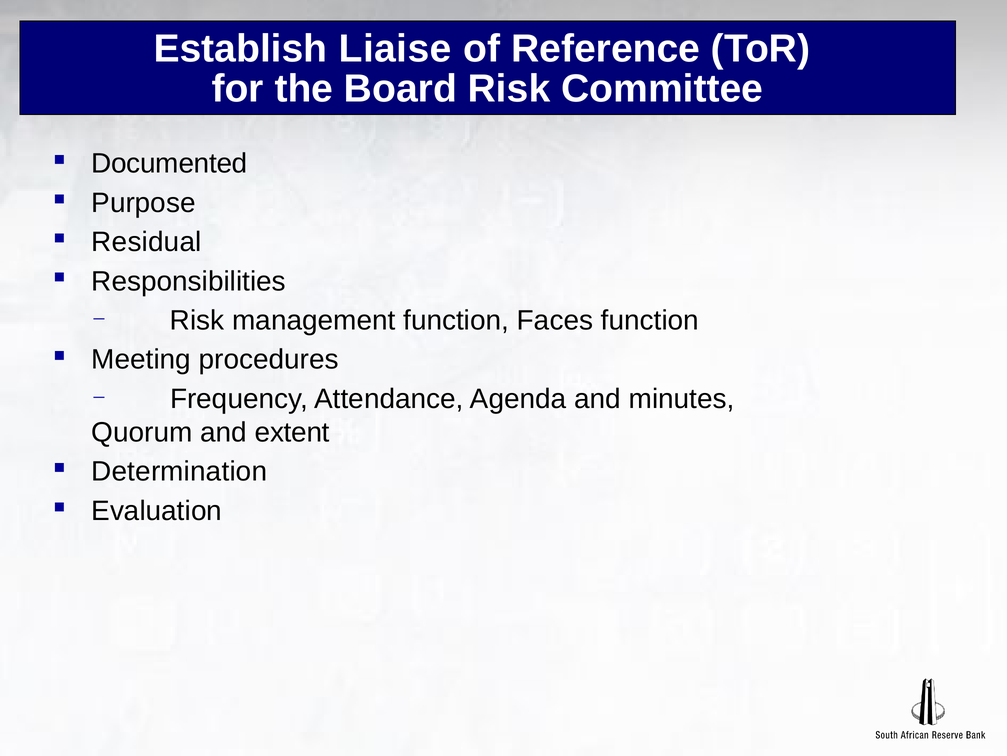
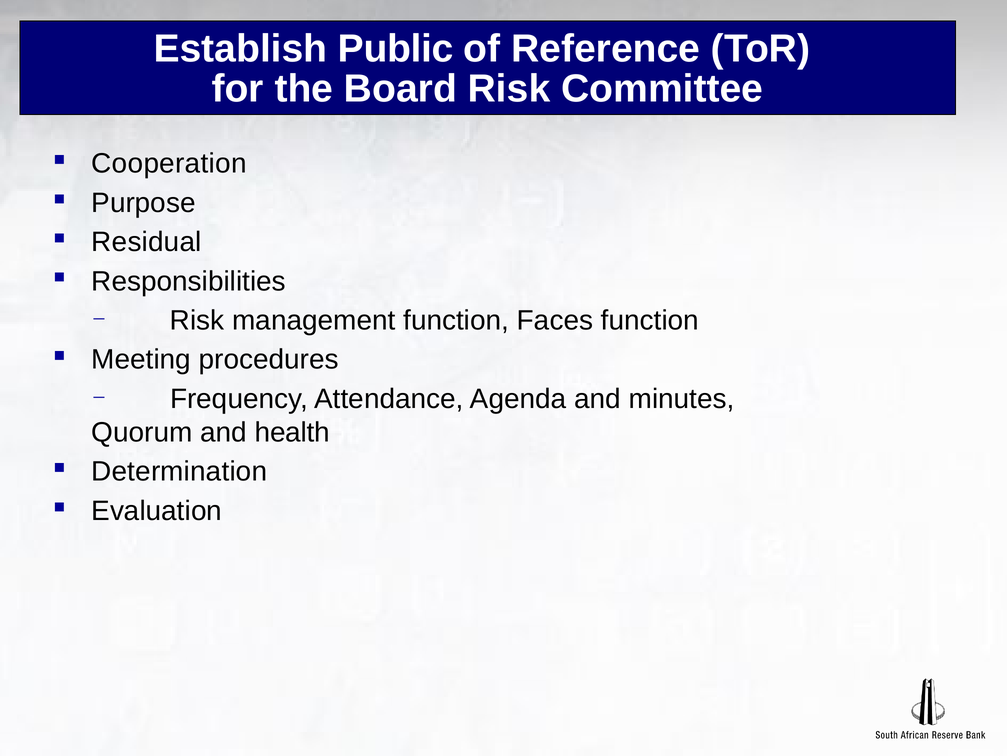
Liaise: Liaise -> Public (396, 49)
Documented: Documented -> Cooperation (169, 164)
extent: extent -> health (292, 432)
